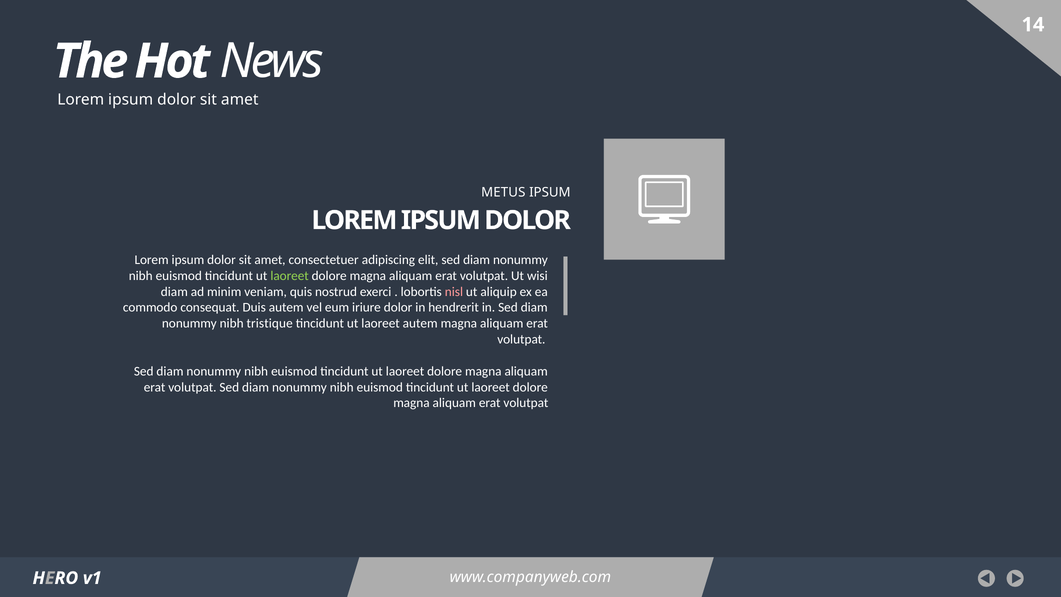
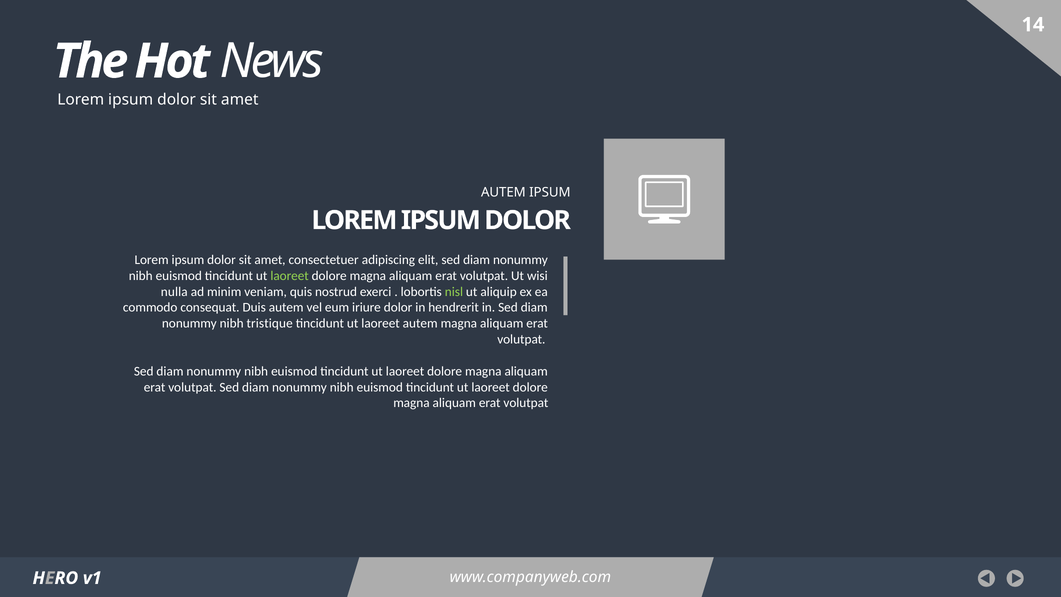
METUS: METUS -> AUTEM (503, 192)
diam: diam -> nulla (174, 292)
nisl colour: pink -> light green (454, 292)
